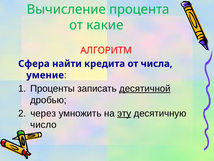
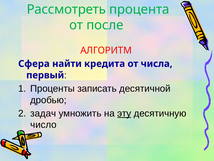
Вычисление: Вычисление -> Рассмотреть (66, 9)
какие: какие -> после (105, 25)
умение: умение -> первый (45, 75)
десятичной underline: present -> none (145, 88)
через: через -> задач (43, 113)
